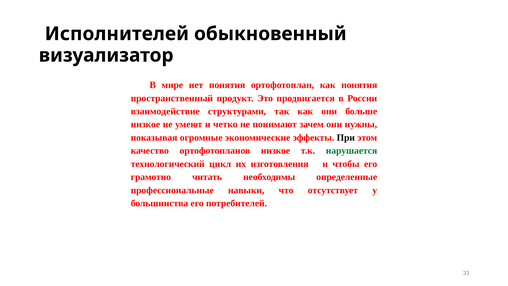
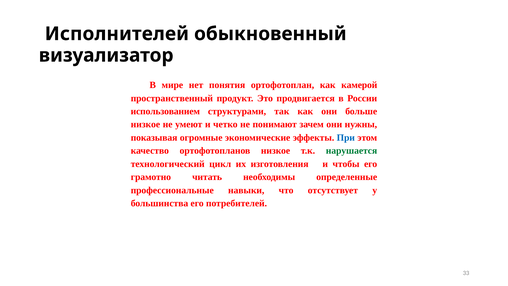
как понятия: понятия -> камерой (359, 85)
взаимодействие: взаимодействие -> использованием (165, 111)
При colour: black -> blue (346, 138)
